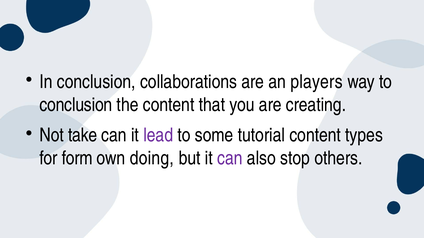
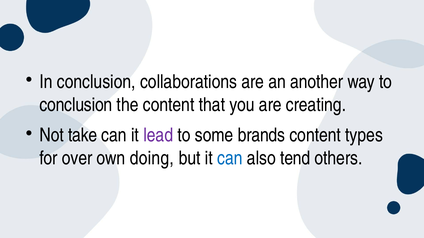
players: players -> another (317, 82)
tutorial: tutorial -> brands (261, 136)
form: form -> over (77, 159)
can colour: purple -> blue (230, 159)
stop: stop -> tend (295, 159)
